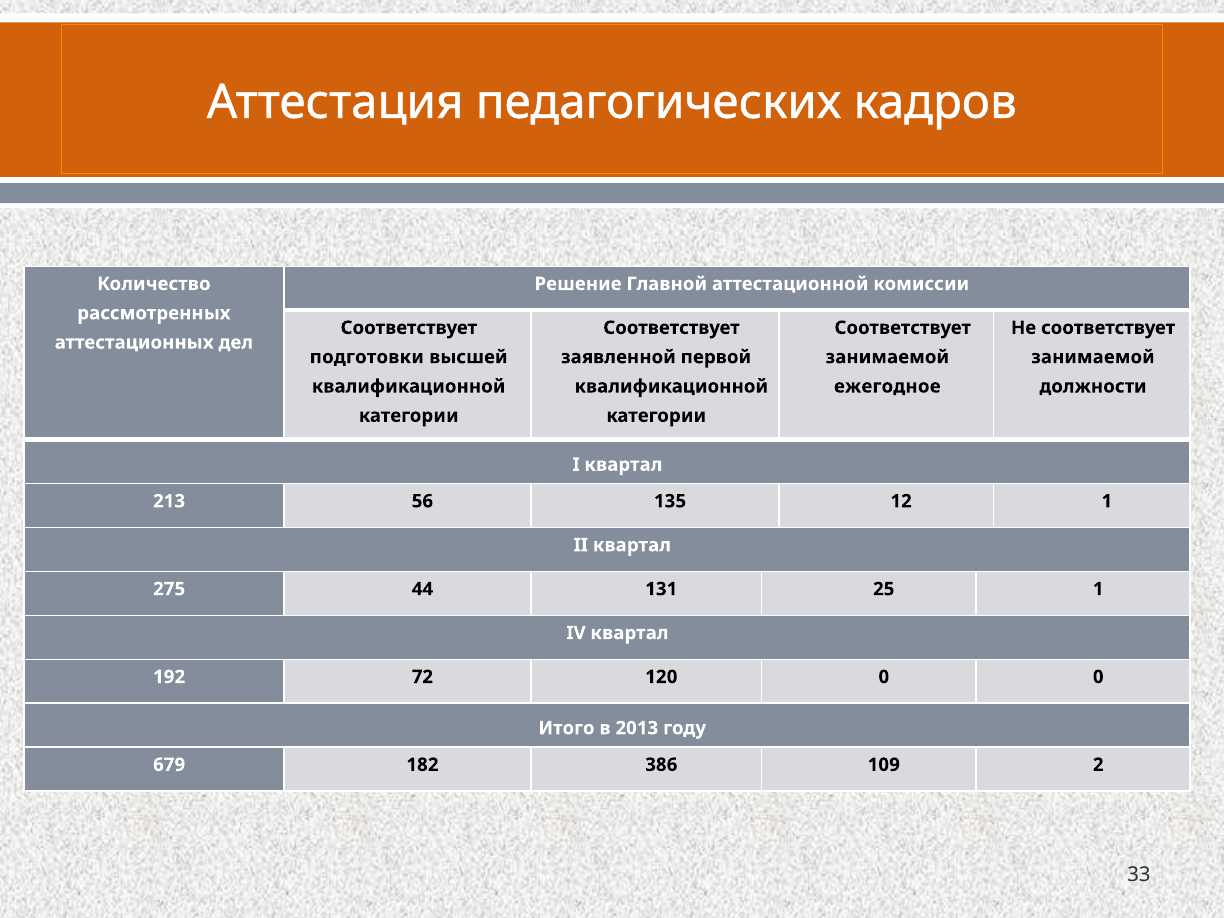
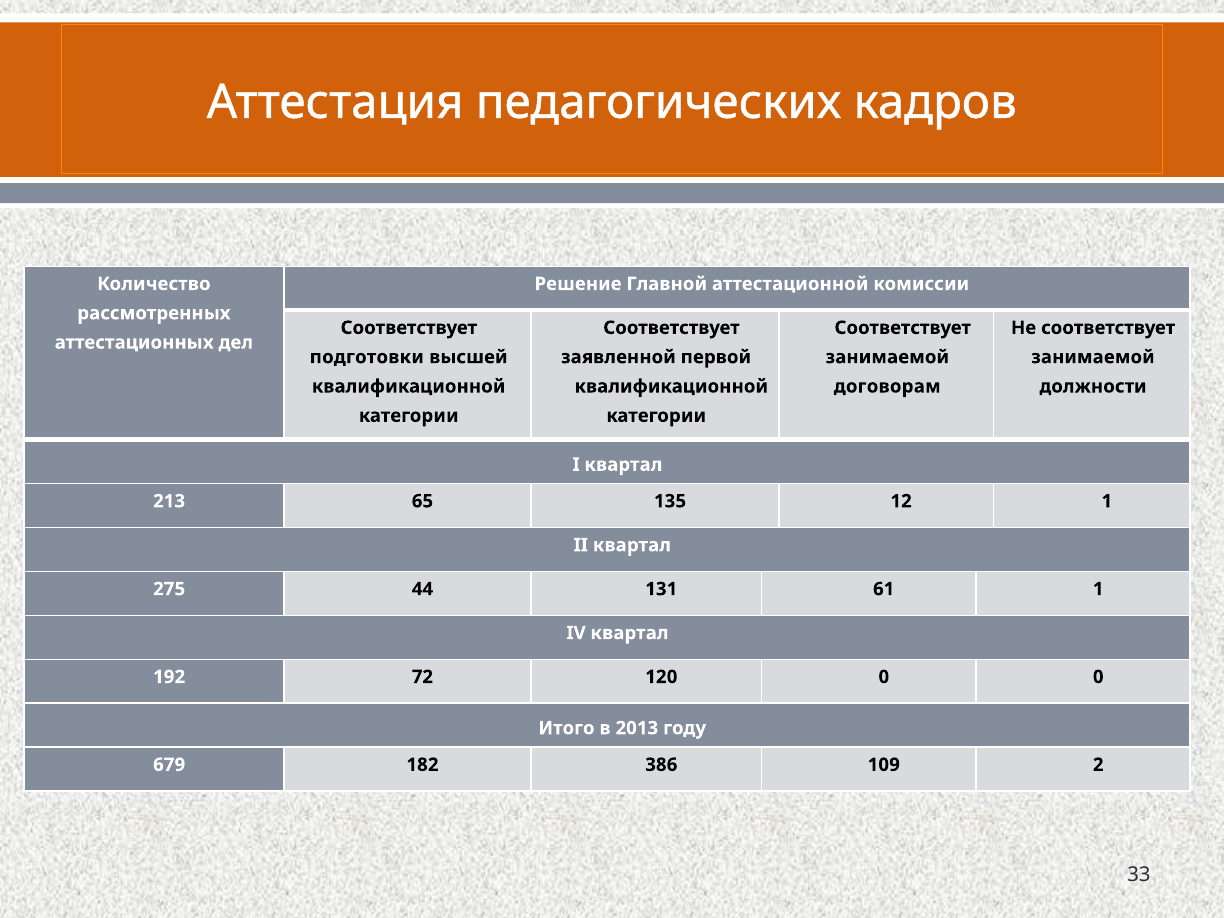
ежегодное: ежегодное -> договорам (887, 386)
56: 56 -> 65 (422, 501)
25: 25 -> 61 (884, 589)
